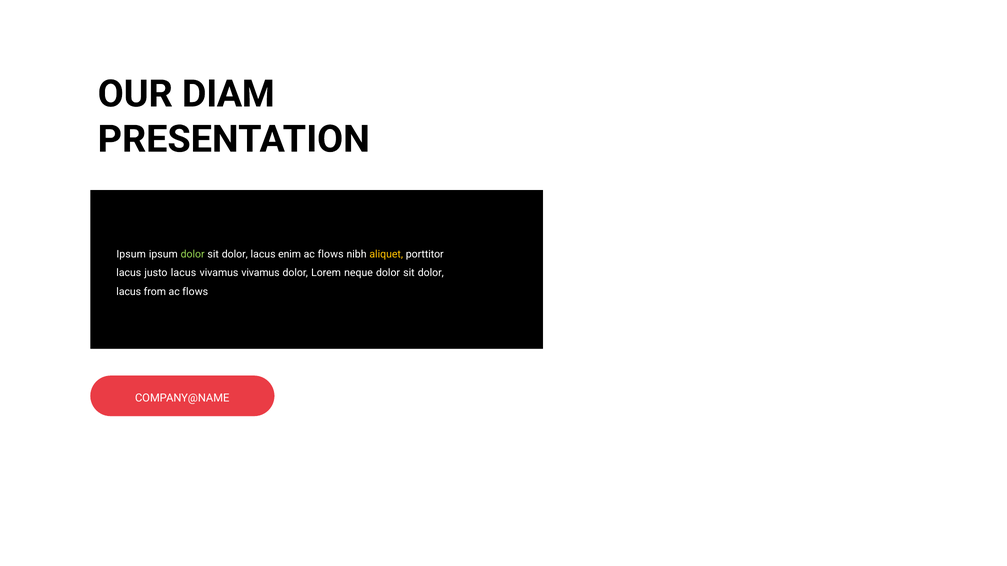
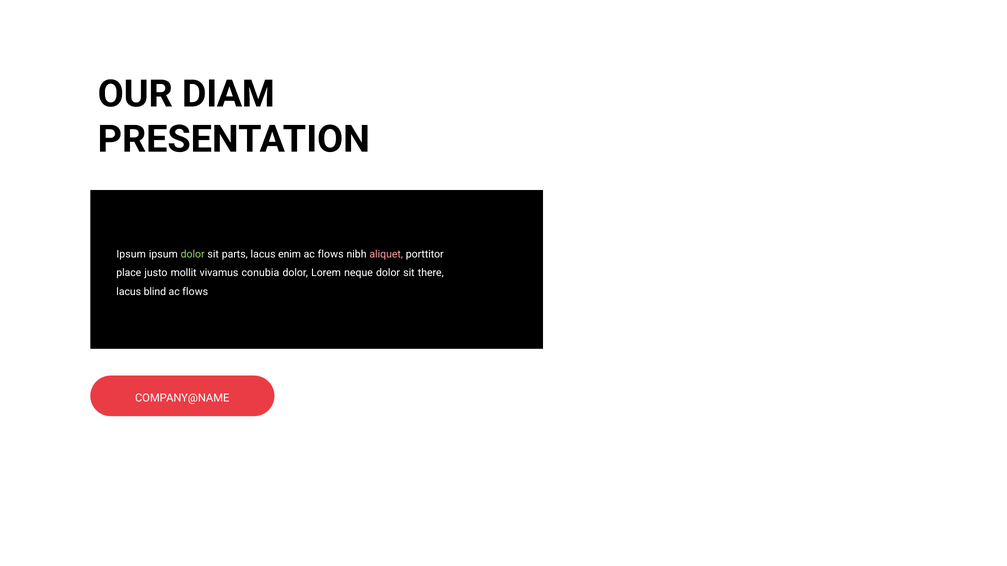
dolor: dolor -> parts (235, 254)
aliquet colour: yellow -> pink (386, 254)
lacus: lacus -> place (129, 273)
justo lacus: lacus -> mollit (184, 273)
vivamus vivamus: vivamus -> conubia (260, 273)
dolor: dolor -> there (431, 273)
from: from -> blind (155, 292)
